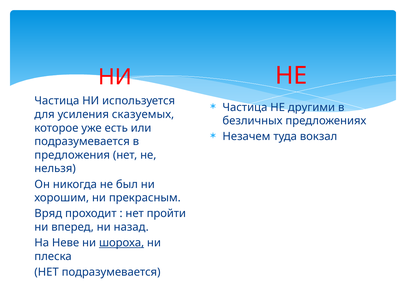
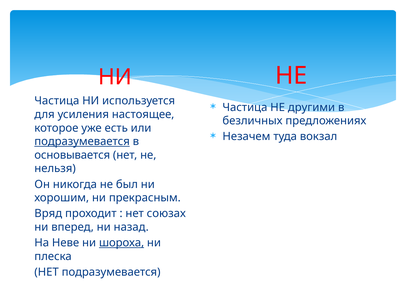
сказуемых: сказуемых -> настоящее (143, 115)
подразумевается underline: none -> present (82, 142)
предложения: предложения -> основывается (72, 155)
пройти: пройти -> союзах (166, 214)
